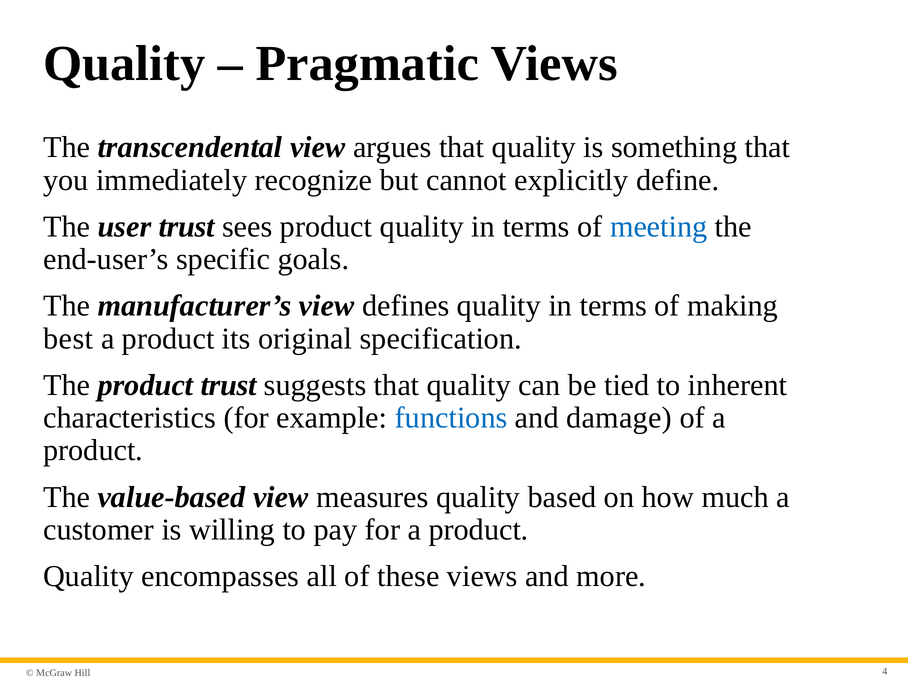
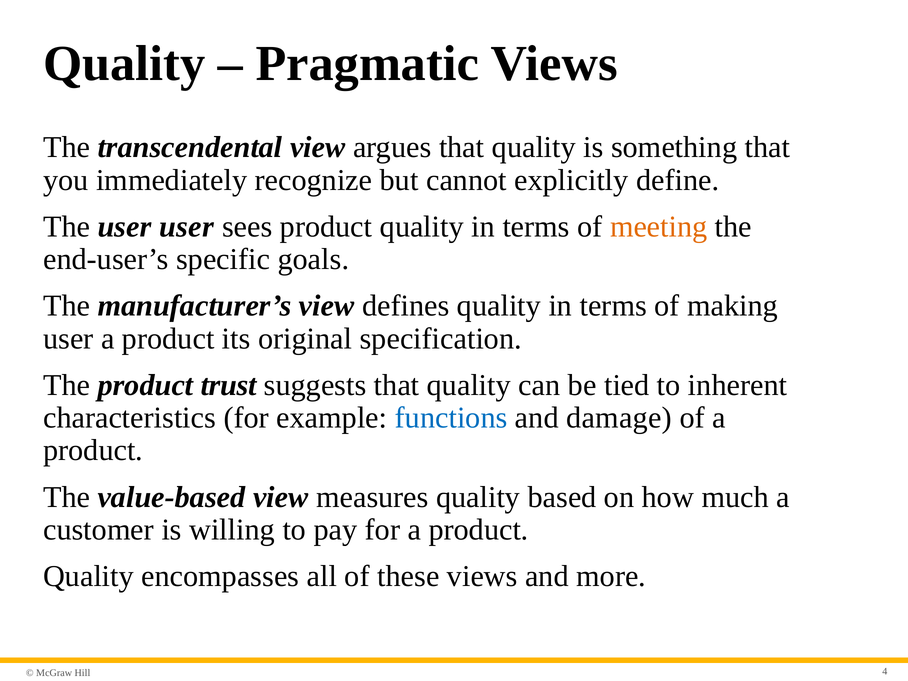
user trust: trust -> user (186, 227)
meeting colour: blue -> orange (659, 227)
best: best -> user (68, 339)
